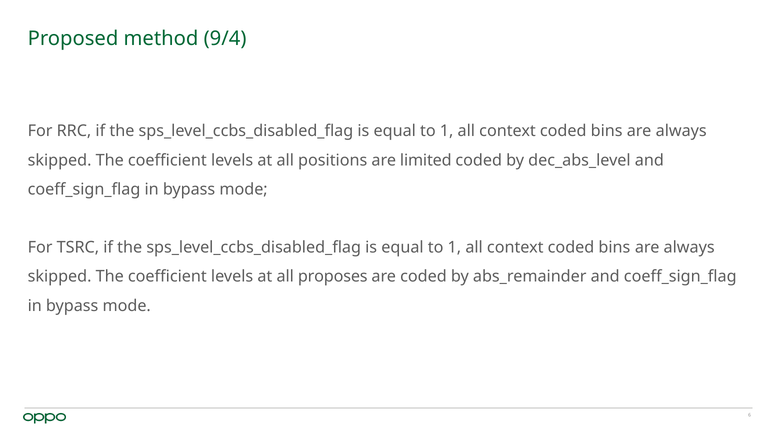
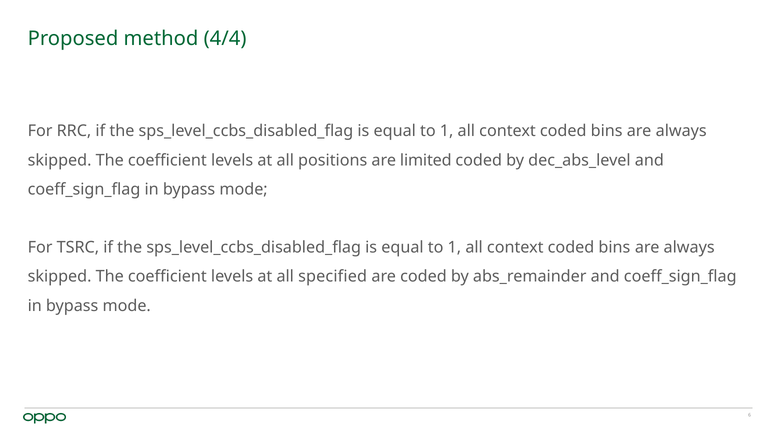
9/4: 9/4 -> 4/4 (225, 39)
proposes: proposes -> specified (333, 277)
